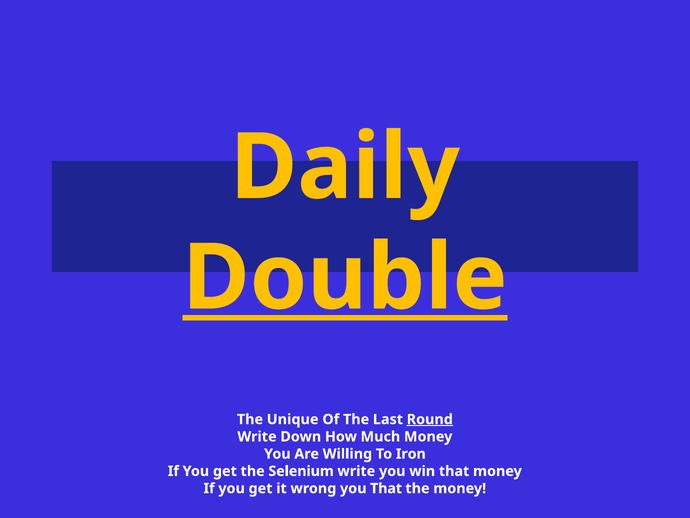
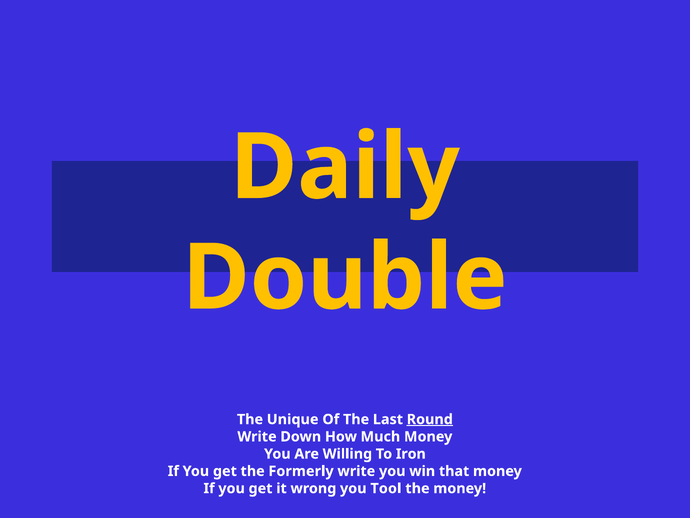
Double underline: present -> none (345, 278)
Selenium: Selenium -> Formerly (301, 471)
you That: That -> Tool (386, 488)
